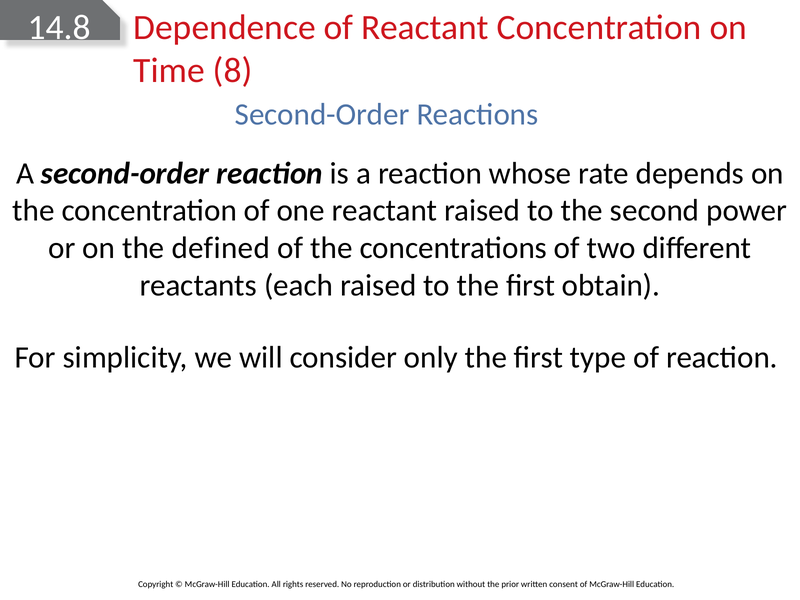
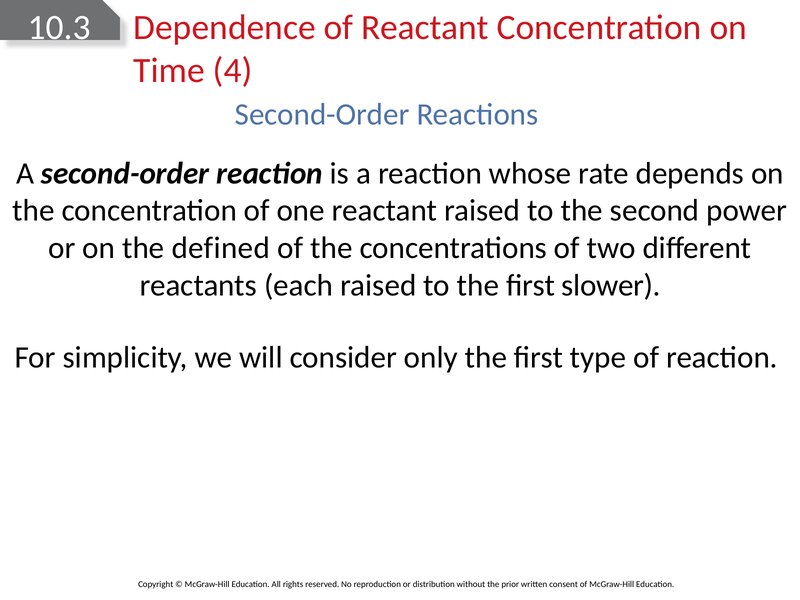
14.8: 14.8 -> 10.3 (59, 28)
8: 8 -> 4 (233, 70)
obtain: obtain -> slower (611, 285)
